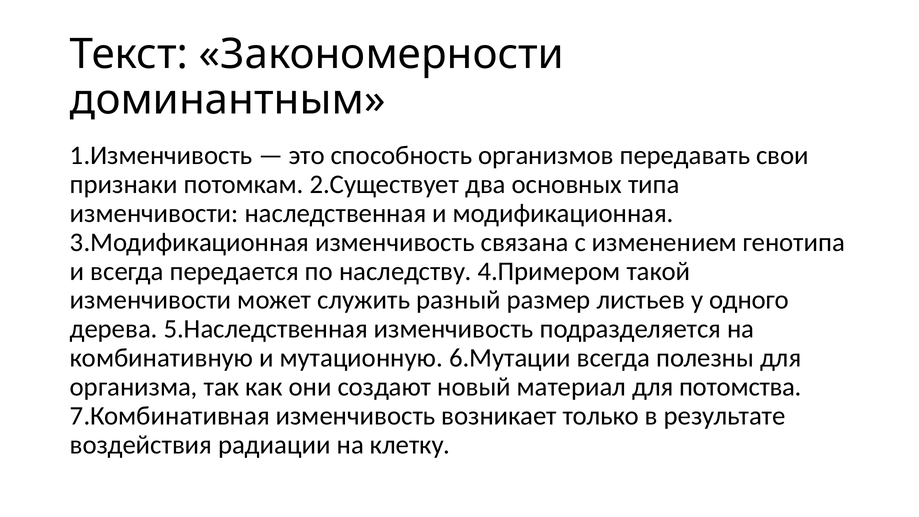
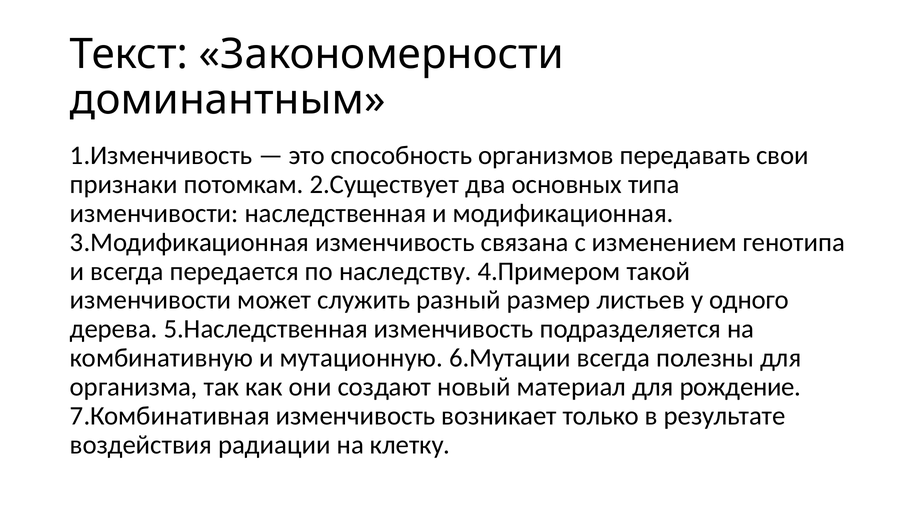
потомства: потомства -> рождение (740, 387)
